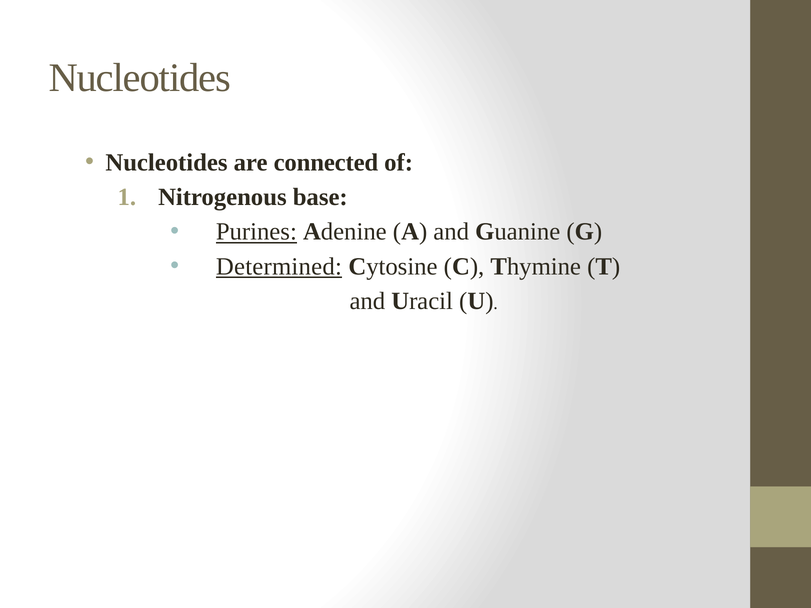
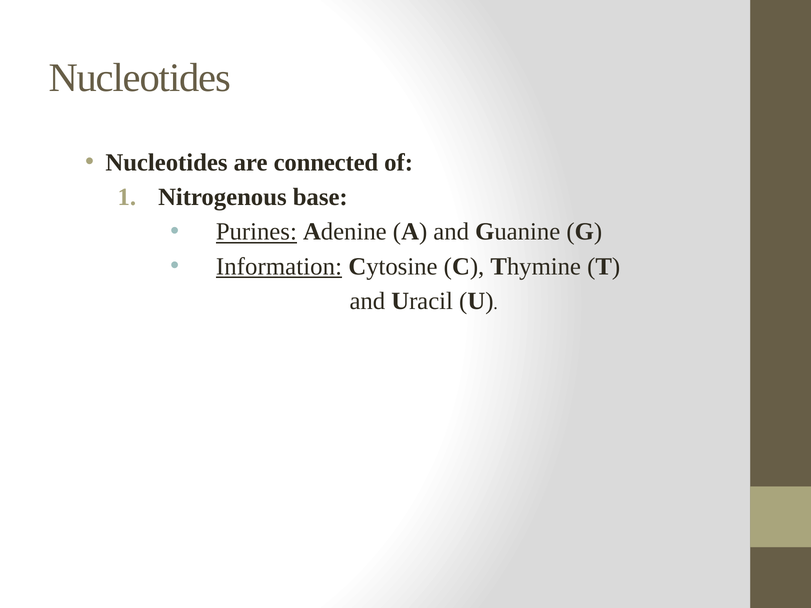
Determined: Determined -> Information (279, 266)
